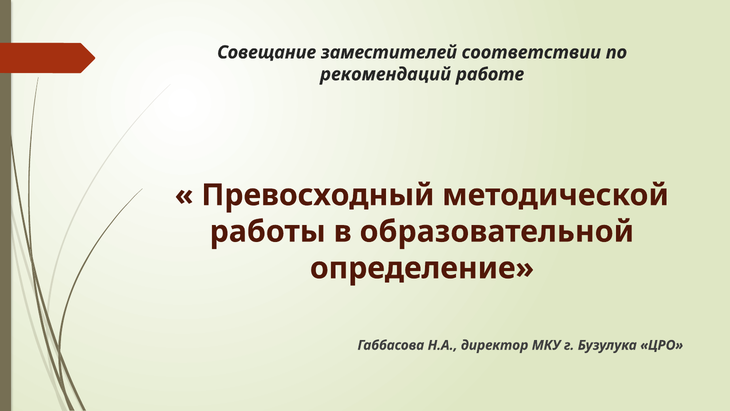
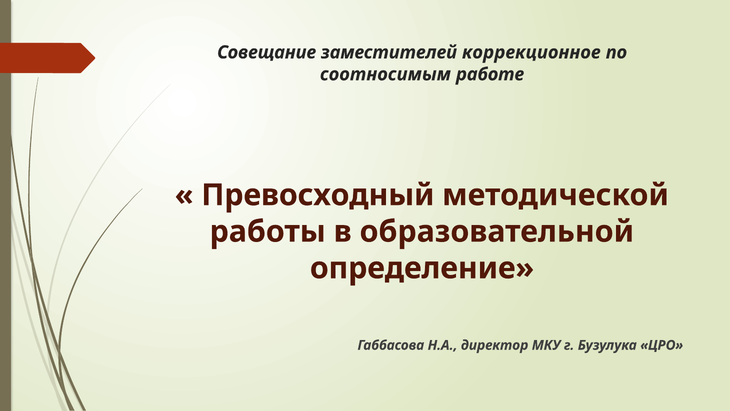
соответствии: соответствии -> коррекционное (531, 52)
рекомендаций: рекомендаций -> соотносимым (385, 74)
